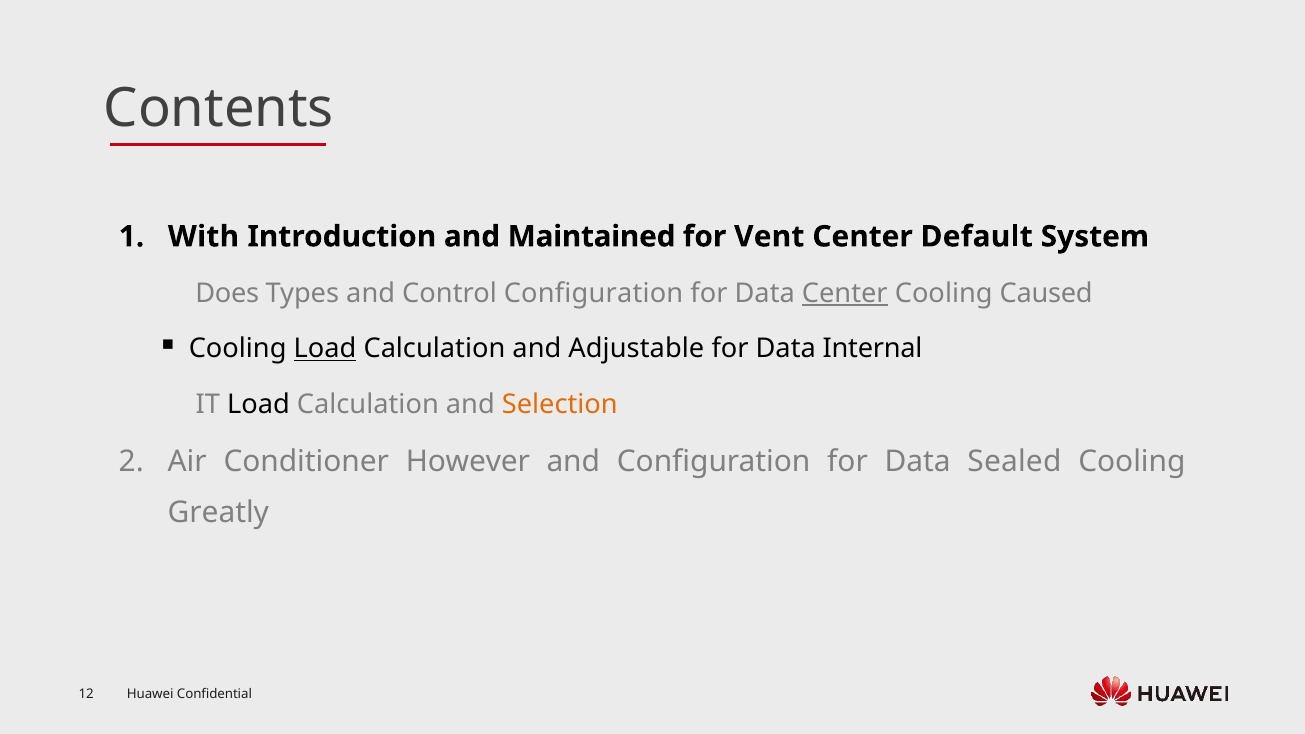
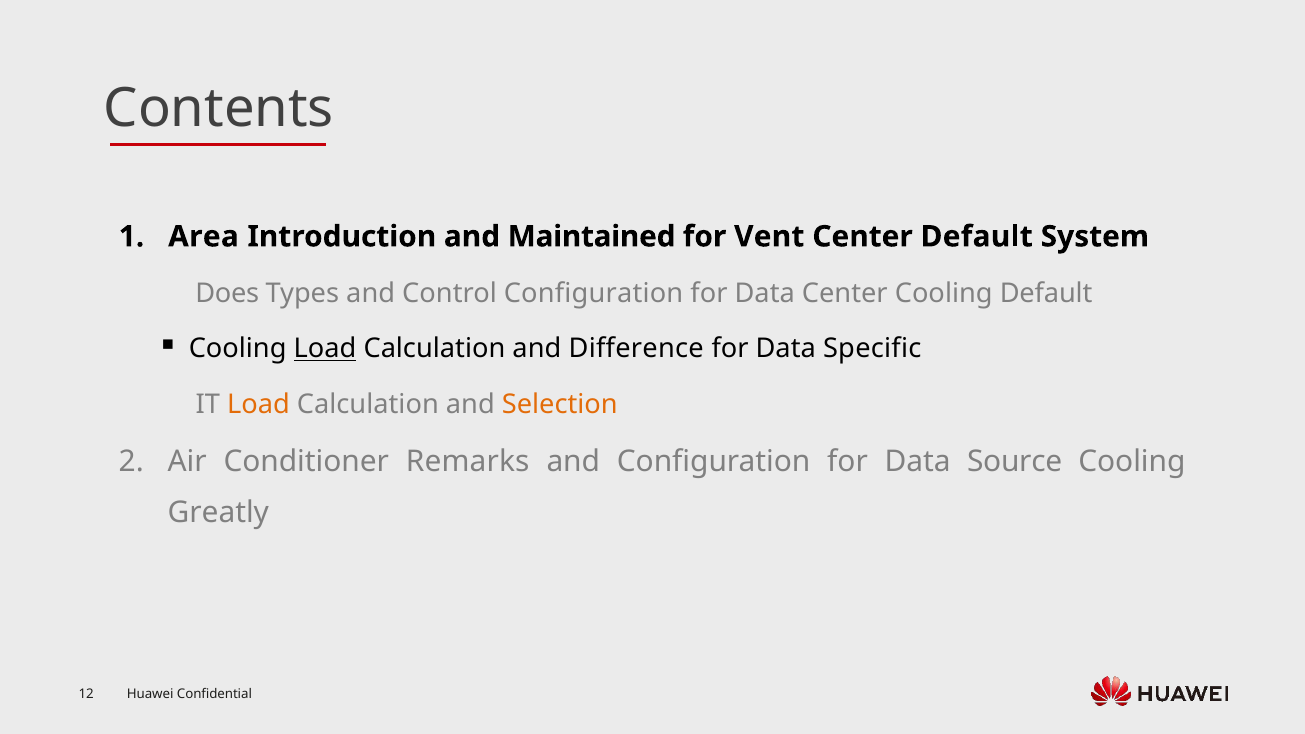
With: With -> Area (203, 237)
Center underline: present -> none (845, 294)
Cooling Caused: Caused -> Default (1046, 294)
Adjustable: Adjustable -> Difference (636, 349)
Internal: Internal -> Specific (872, 349)
Load colour: black -> orange (258, 404)
However: However -> Remarks (468, 462)
Sealed: Sealed -> Source (1015, 462)
